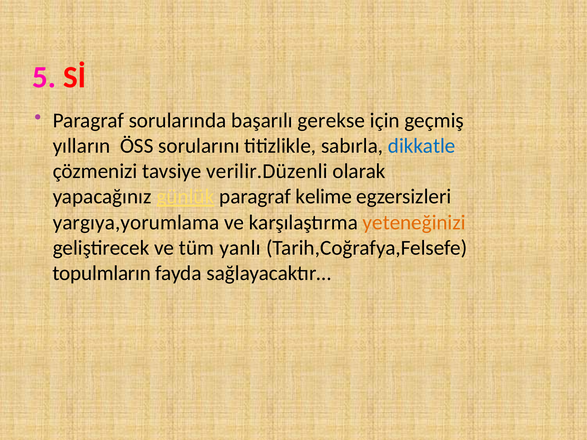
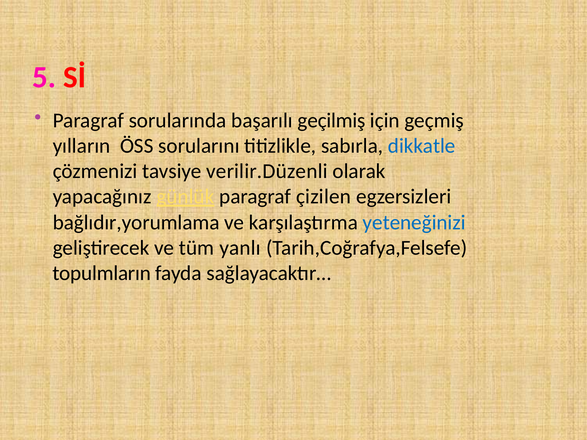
gerekse: gerekse -> geçilmiş (331, 120)
kelime: kelime -> çizilen (324, 197)
yargıya,yorumlama: yargıya,yorumlama -> bağlıdır,yorumlama (136, 223)
yeteneğinizi colour: orange -> blue (414, 223)
